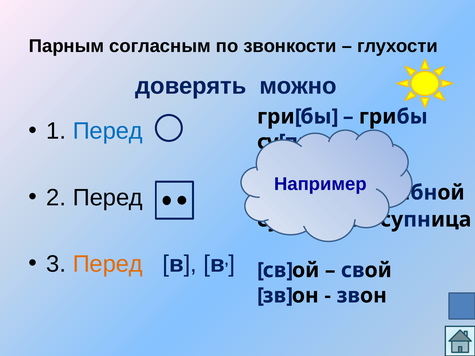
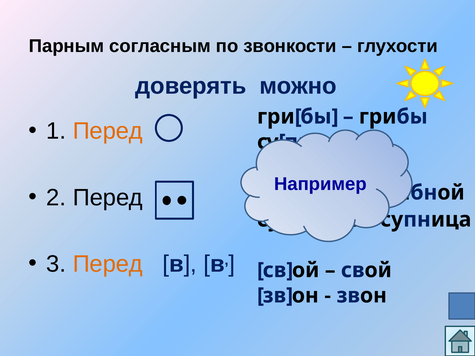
Перед colour: blue -> orange (108, 131)
